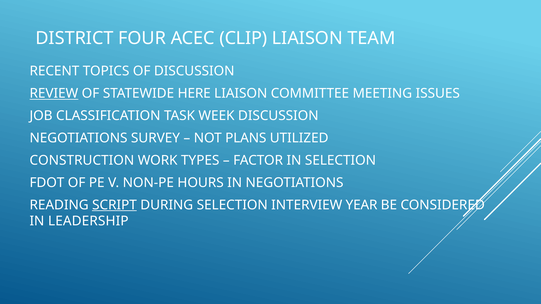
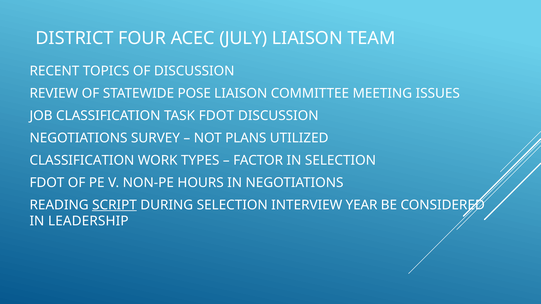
CLIP: CLIP -> JULY (243, 38)
REVIEW underline: present -> none (54, 94)
HERE: HERE -> POSE (194, 94)
TASK WEEK: WEEK -> FDOT (216, 116)
CONSTRUCTION: CONSTRUCTION -> CLASSIFICATION (82, 160)
